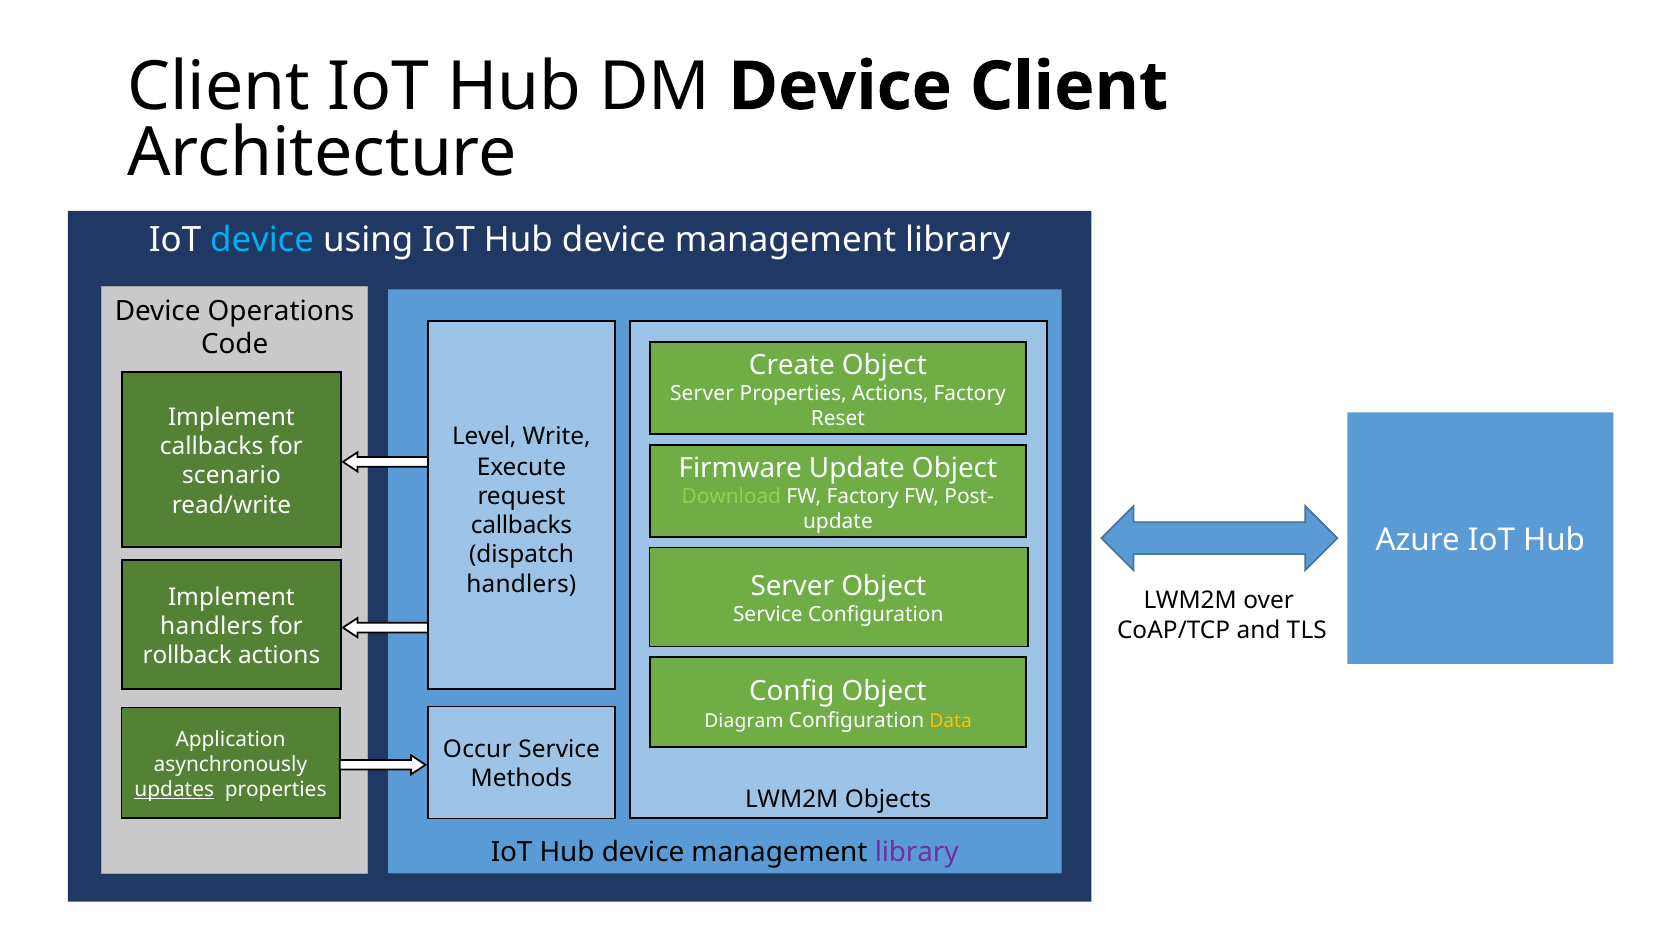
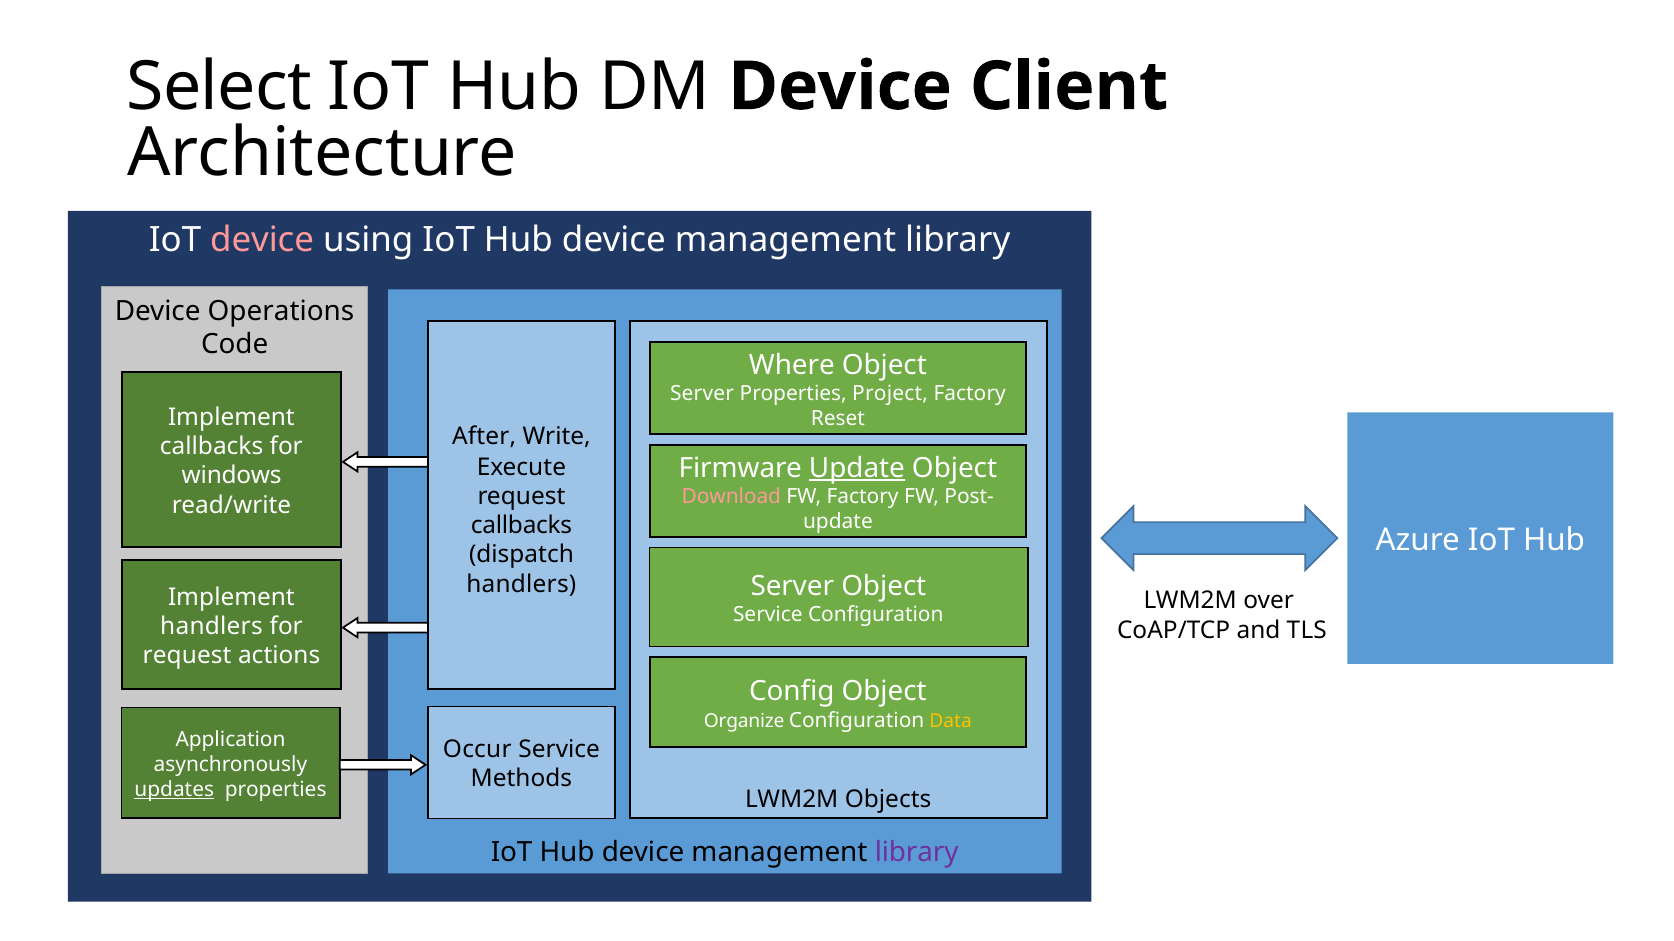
Client: Client -> Select (219, 87)
device colour: light blue -> pink (262, 241)
Create: Create -> Where (792, 365)
Properties Actions: Actions -> Project (890, 394)
Level: Level -> After (484, 437)
Update underline: none -> present (857, 468)
scenario: scenario -> windows (232, 476)
Download colour: light green -> pink (731, 497)
rollback: rollback -> request (187, 656)
Diagram: Diagram -> Organize (744, 721)
